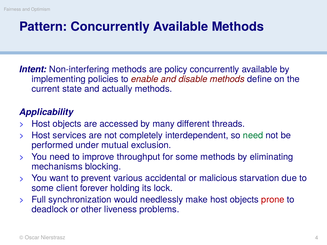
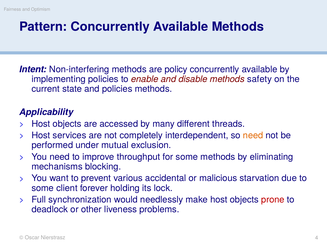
define: define -> safety (260, 79)
and actually: actually -> policies (117, 89)
need colour: green -> orange (253, 136)
